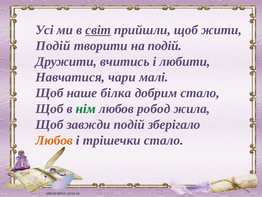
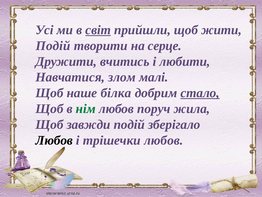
на подій: подій -> серце (165, 46)
чари: чари -> злом (122, 77)
стало underline: none -> present (200, 93)
робод: робод -> поруч (154, 109)
Любов colour: orange -> black (54, 140)
трішечки стало: стало -> любов (164, 140)
